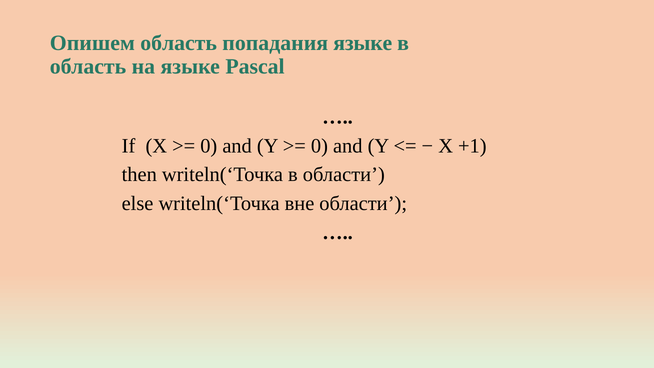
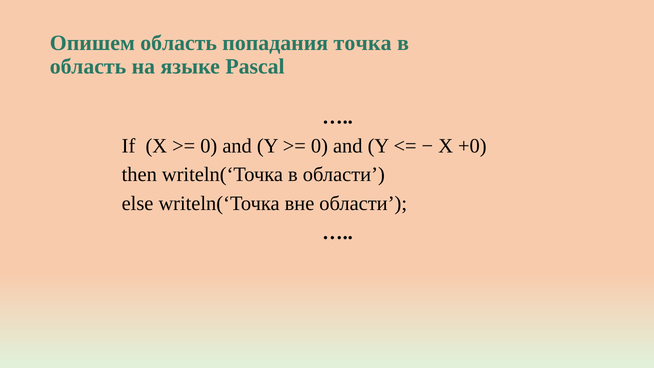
попадания языке: языке -> точка (363, 43)
+1: +1 -> +0 (472, 146)
